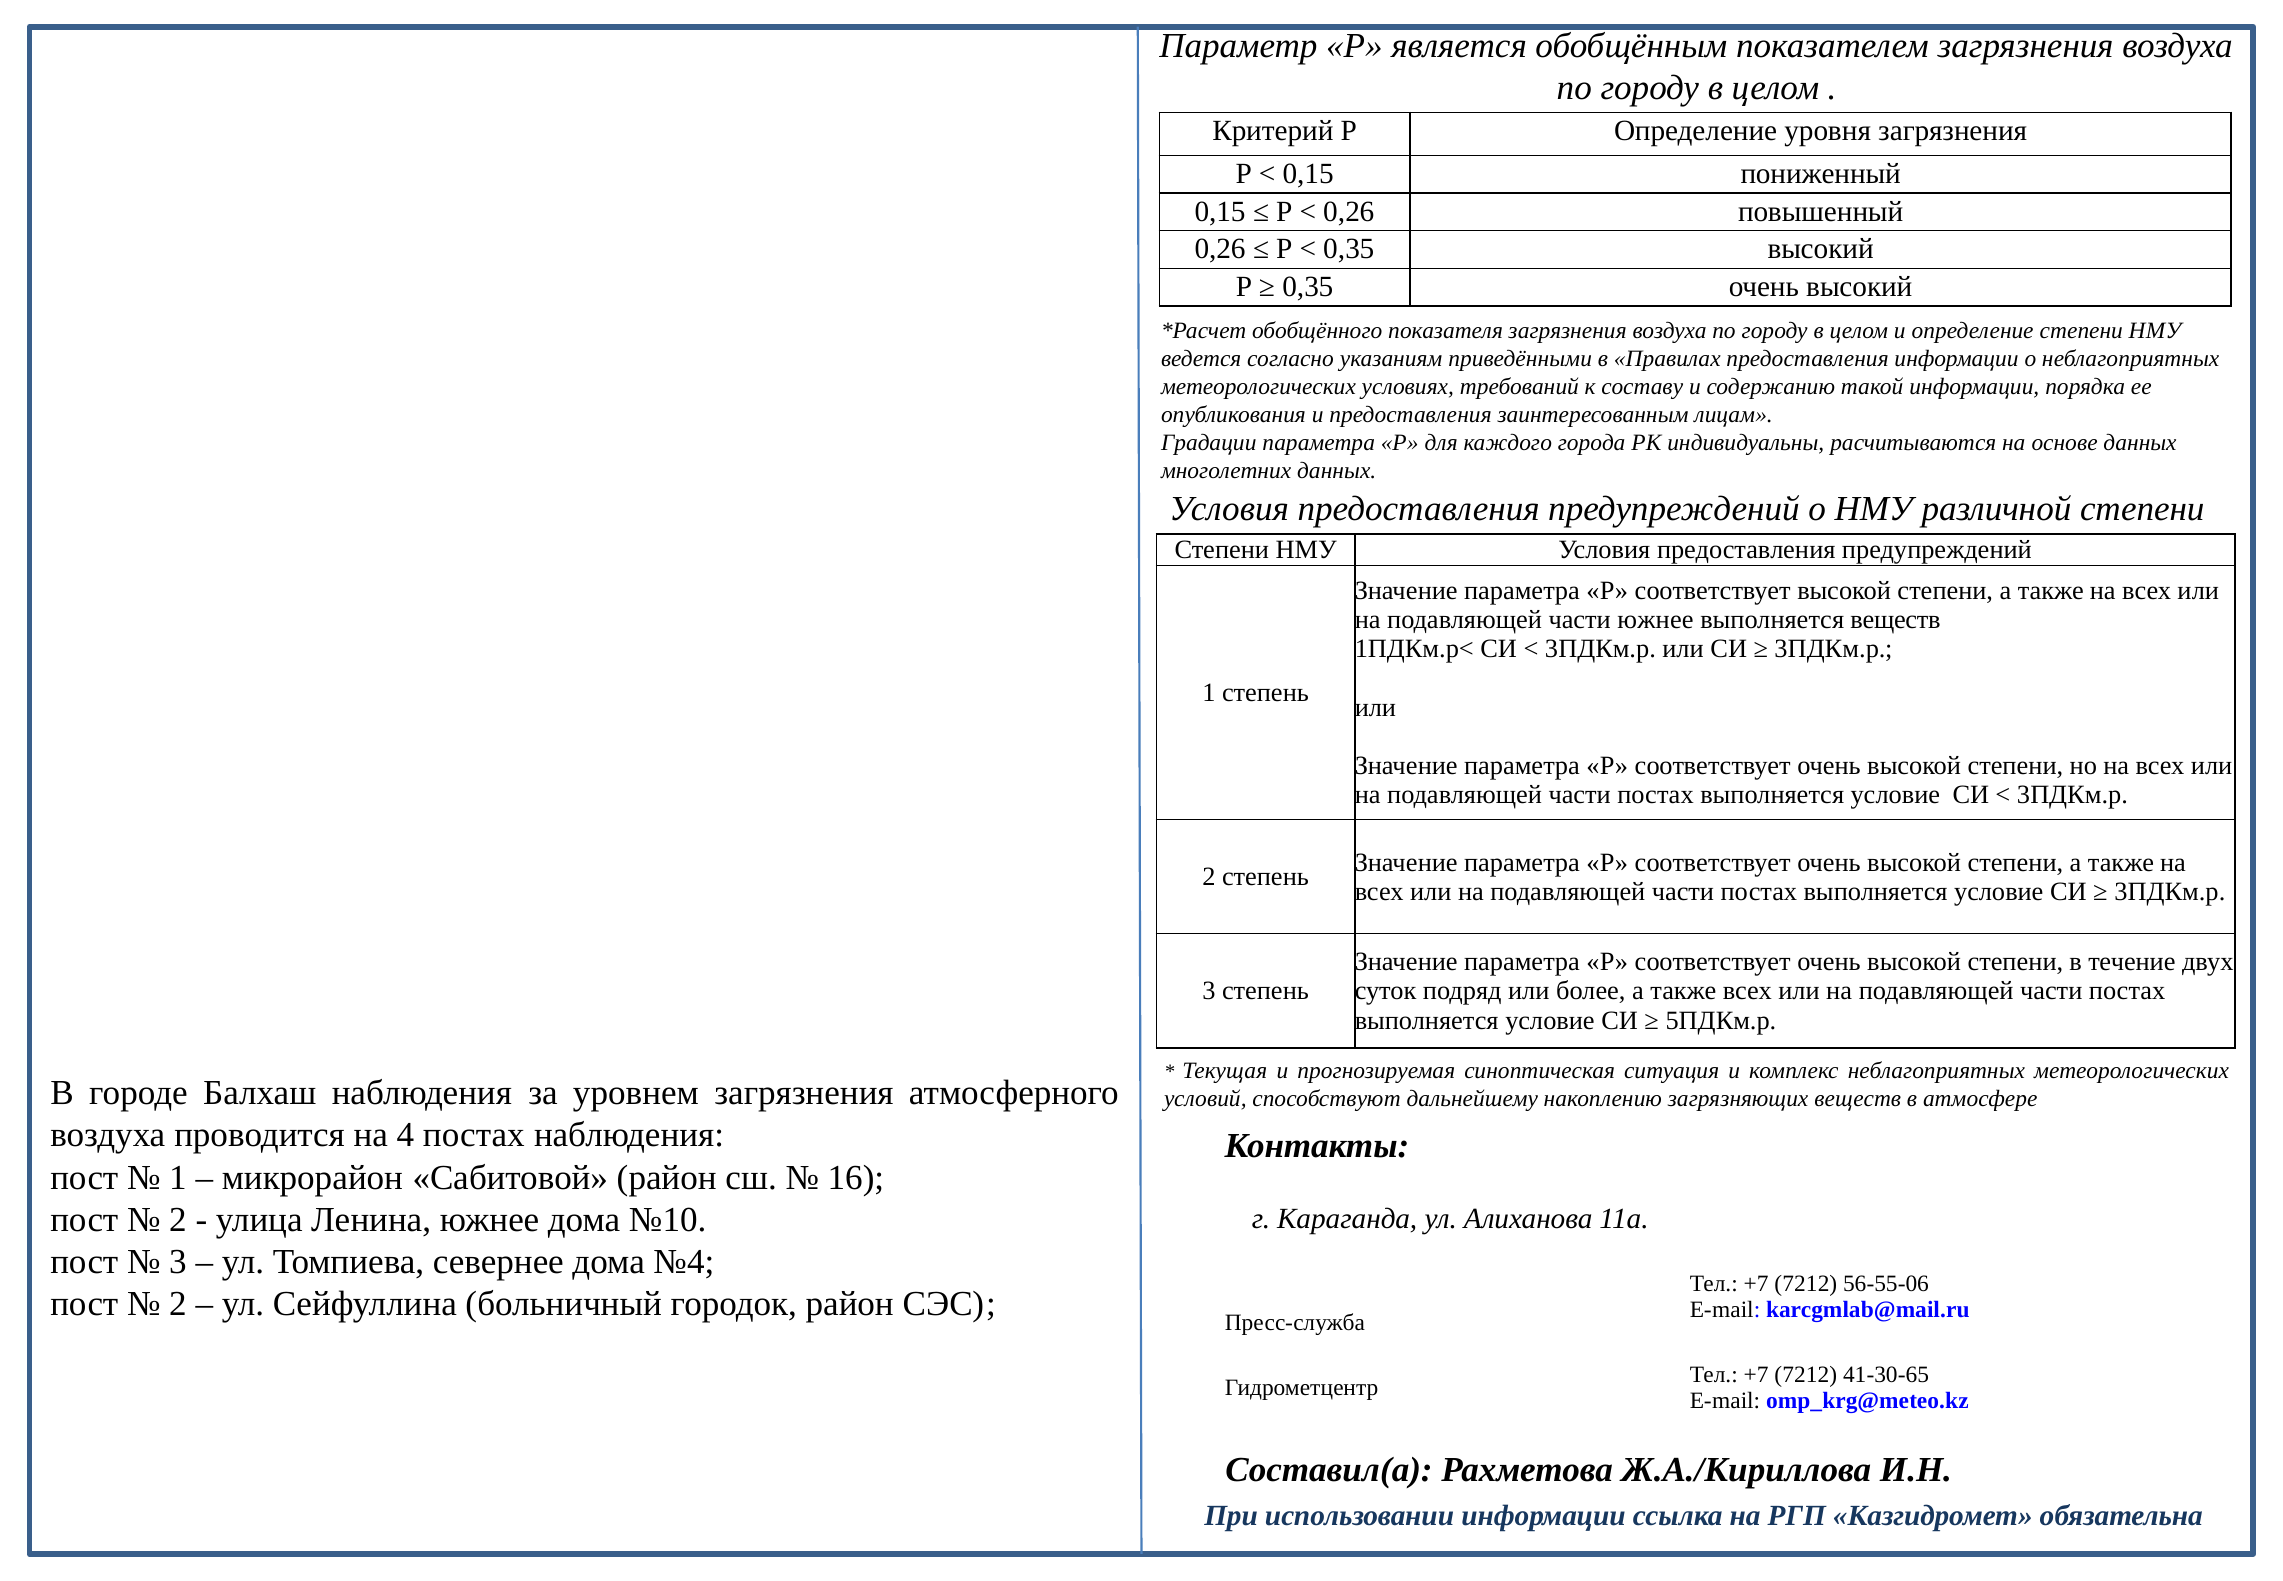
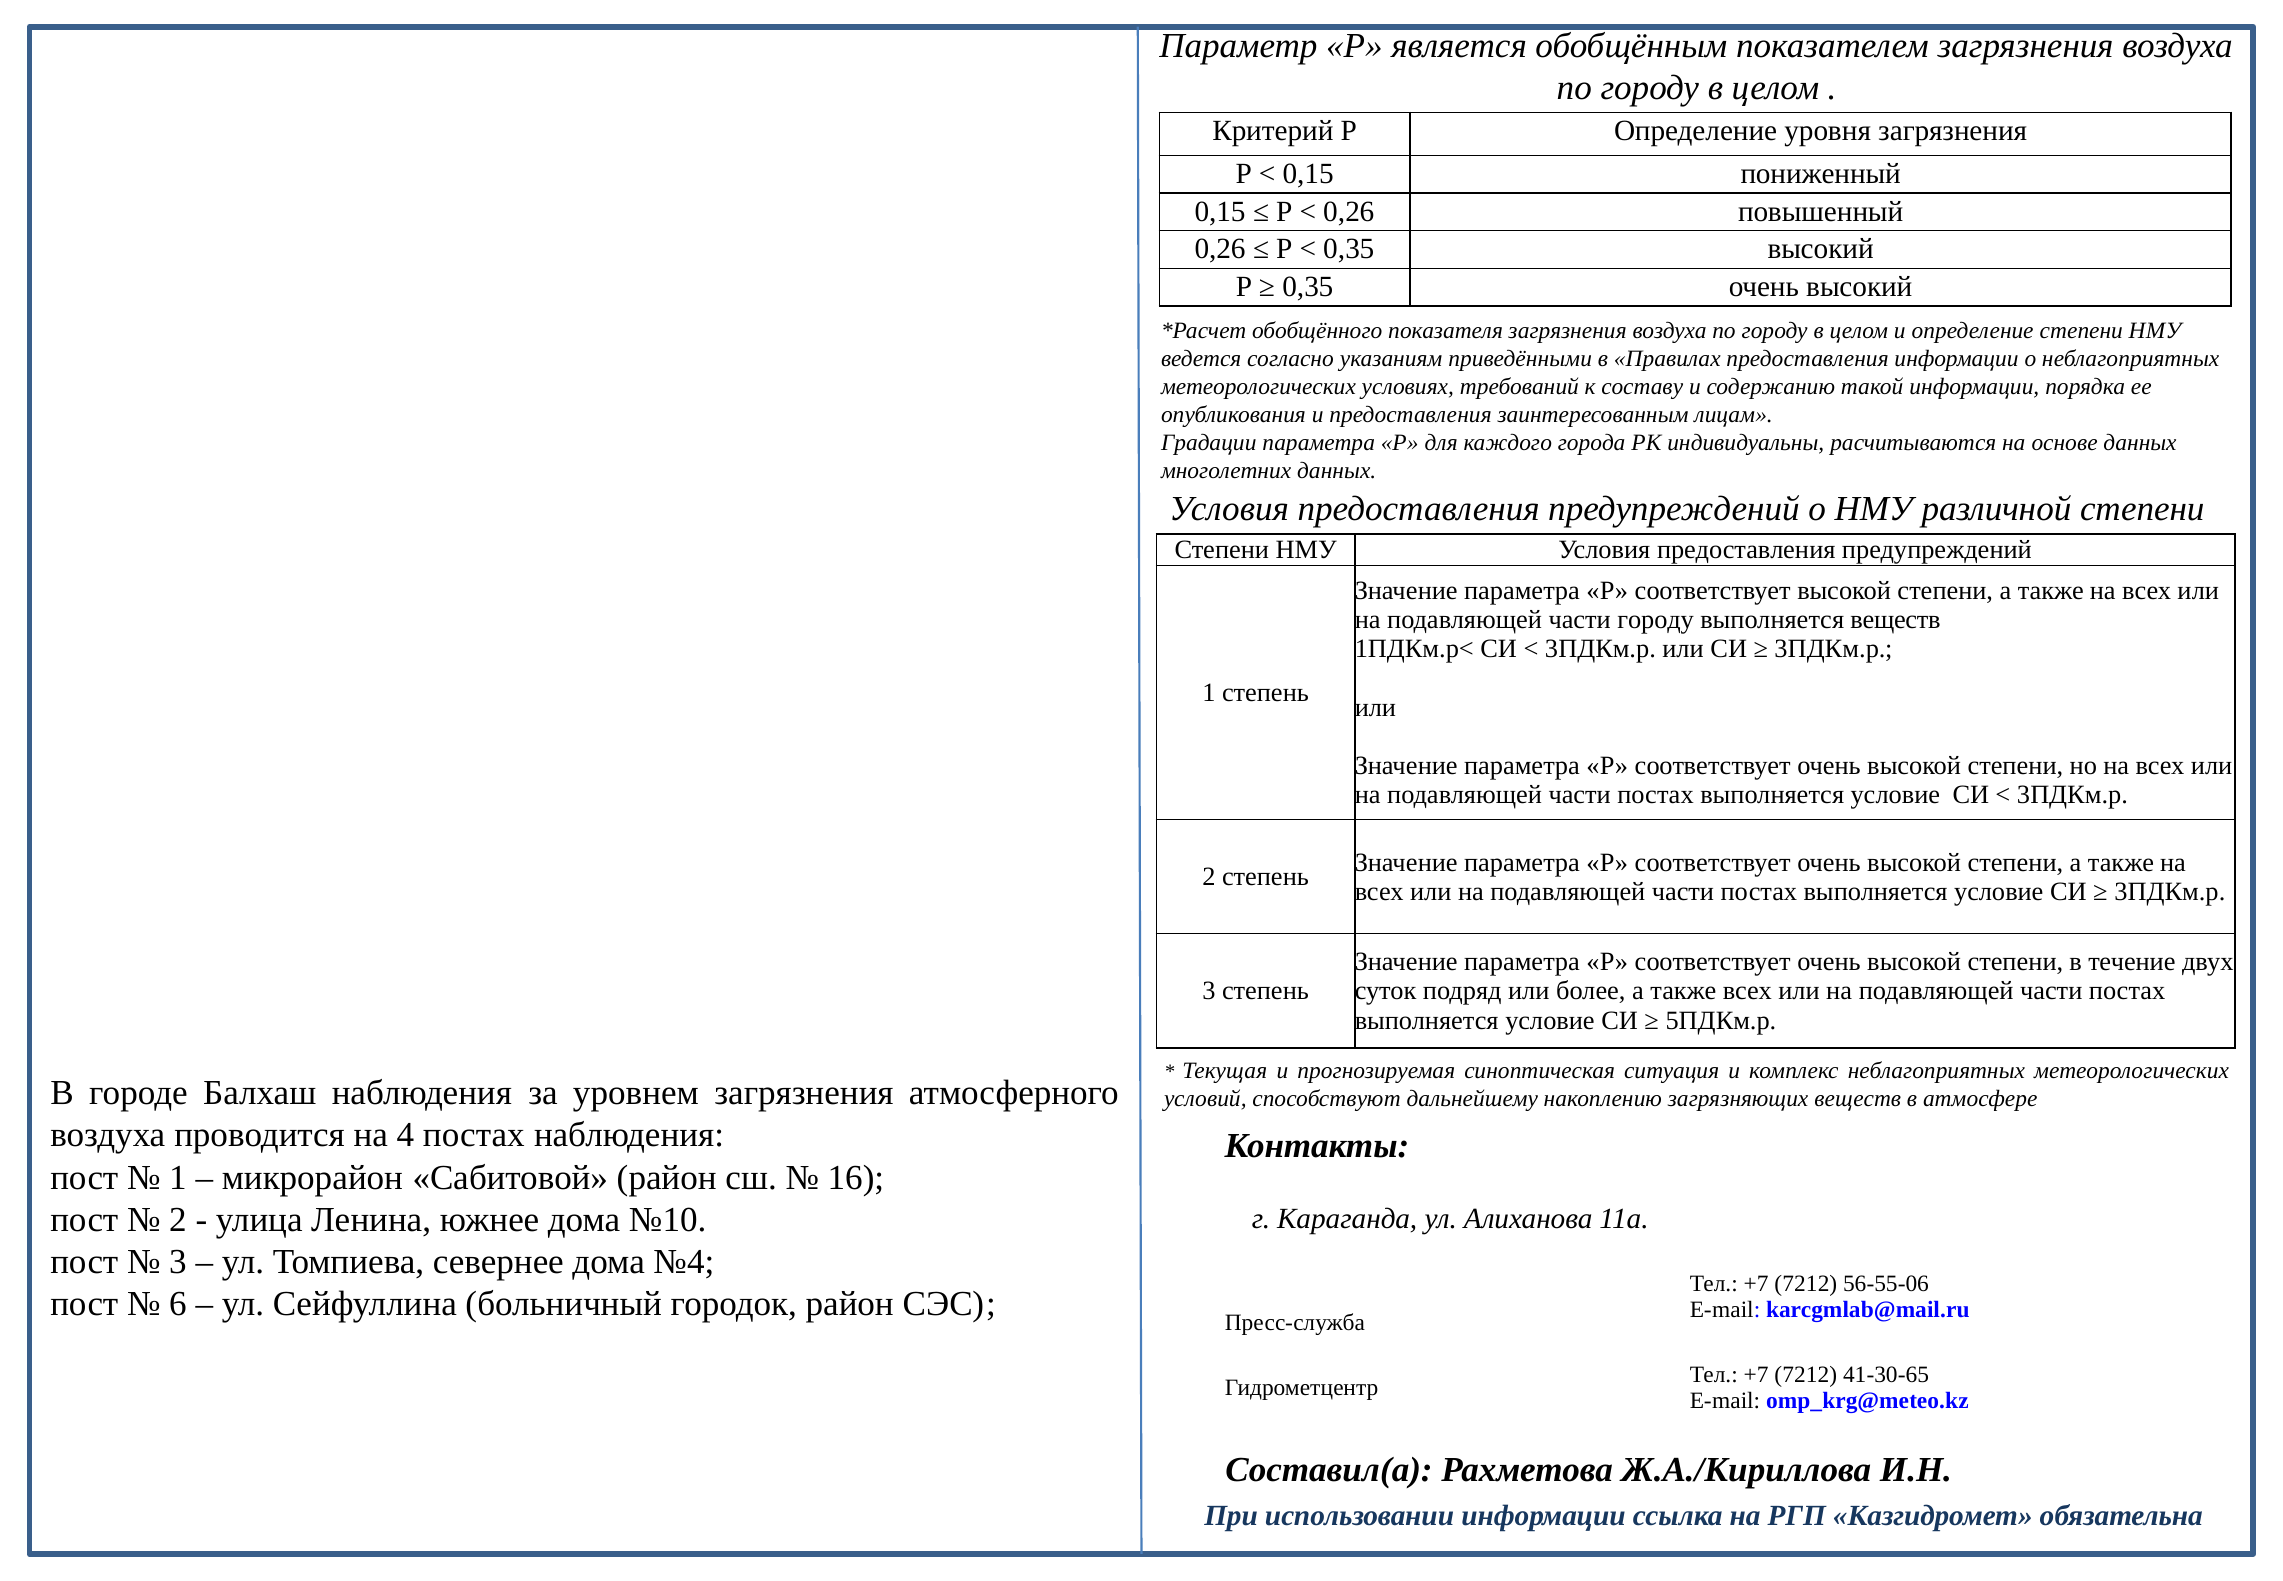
части южнее: южнее -> городу (1656, 620)
2: 2 -> 6 (178, 1304)
